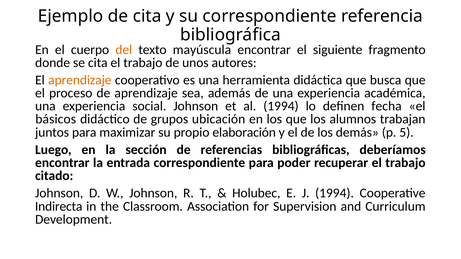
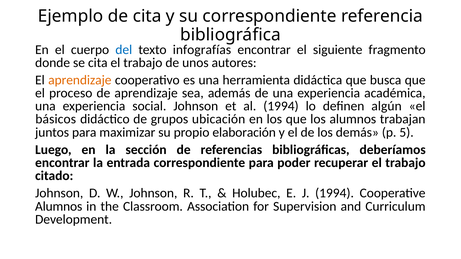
del colour: orange -> blue (124, 50)
mayúscula: mayúscula -> infografías (202, 50)
fecha: fecha -> algún (387, 106)
Indirecta: Indirecta -> Alumnos (59, 206)
